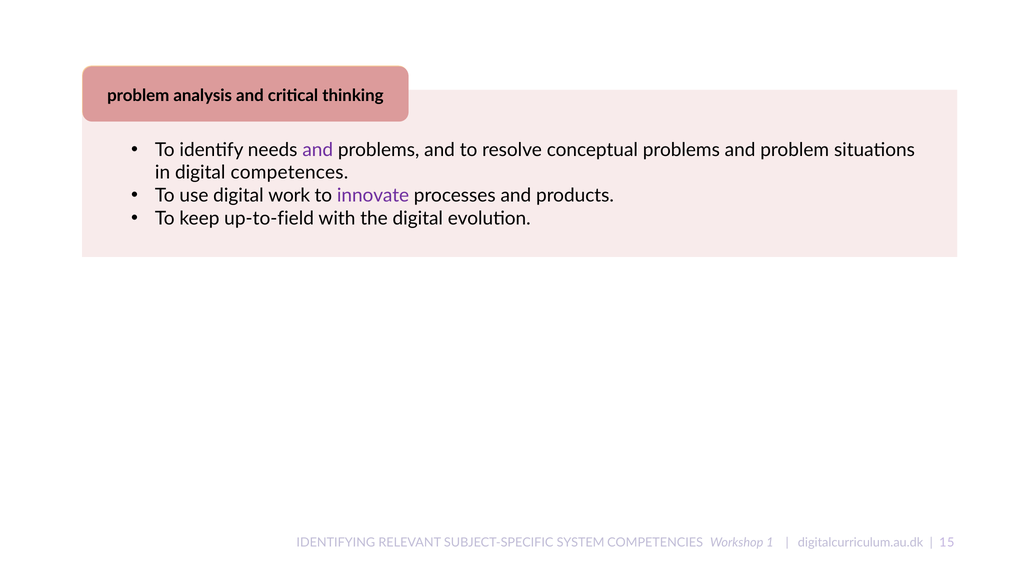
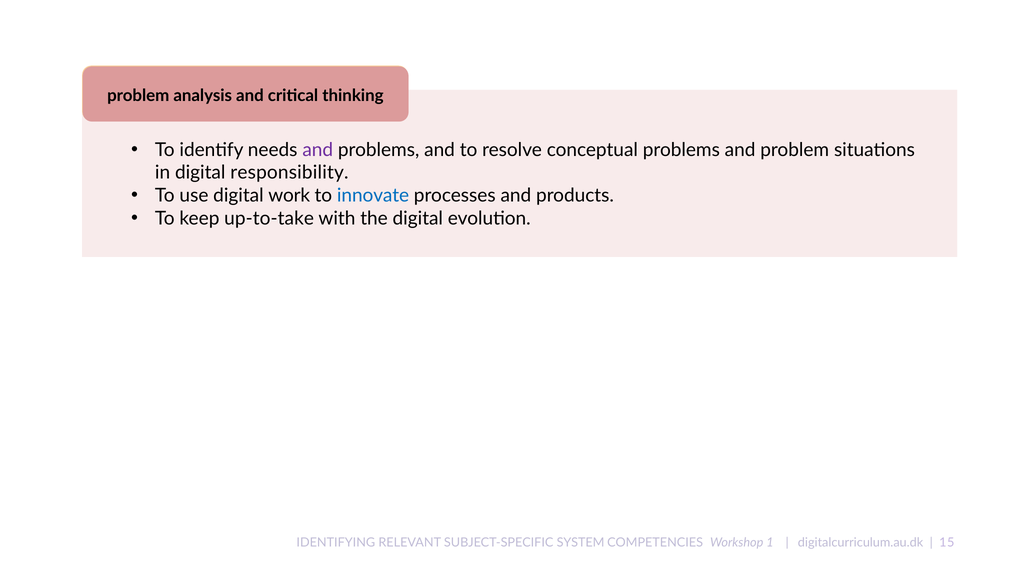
competences: competences -> responsibility (289, 173)
innovate colour: purple -> blue (373, 196)
up-to-field: up-to-field -> up-to-take (269, 218)
